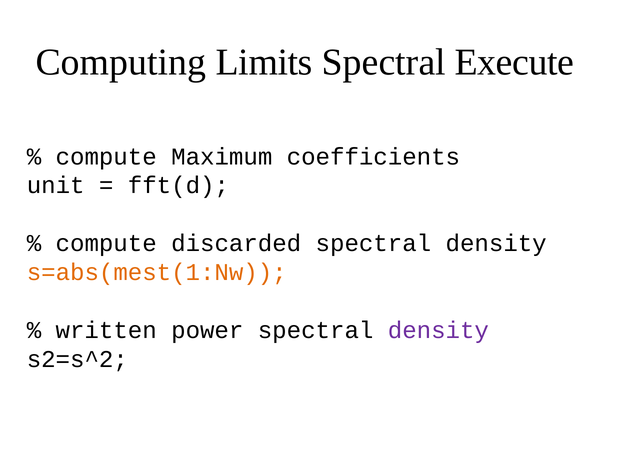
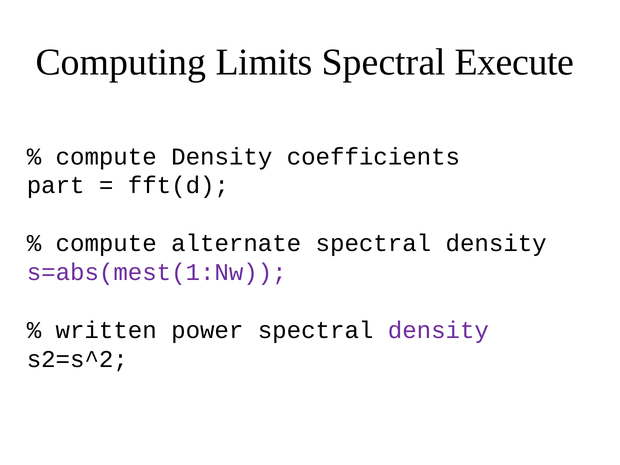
compute Maximum: Maximum -> Density (222, 157)
unit: unit -> part (56, 186)
discarded: discarded -> alternate (236, 243)
s=abs(mest(1:Nw colour: orange -> purple (157, 272)
